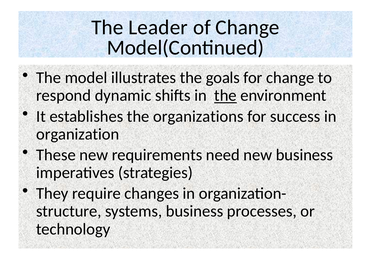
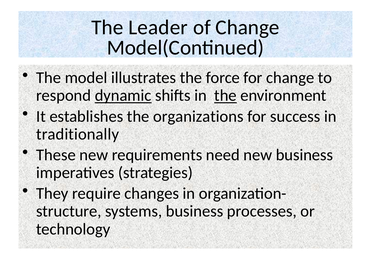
goals: goals -> force (223, 78)
dynamic underline: none -> present (123, 96)
organization: organization -> traditionally (78, 134)
